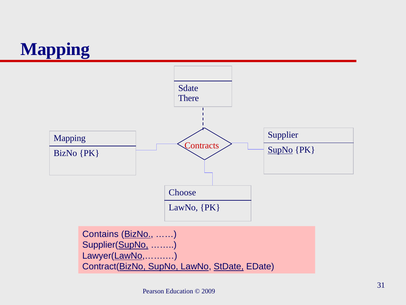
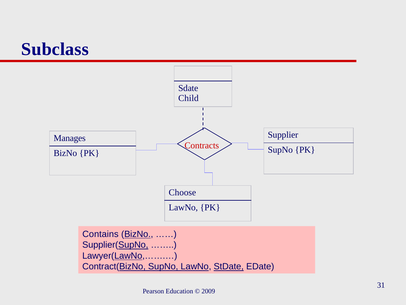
Mapping: Mapping -> Subclass (55, 49)
There: There -> Child (188, 98)
Mapping: Mapping -> Manages (70, 138)
SupNo underline: present -> none (280, 150)
